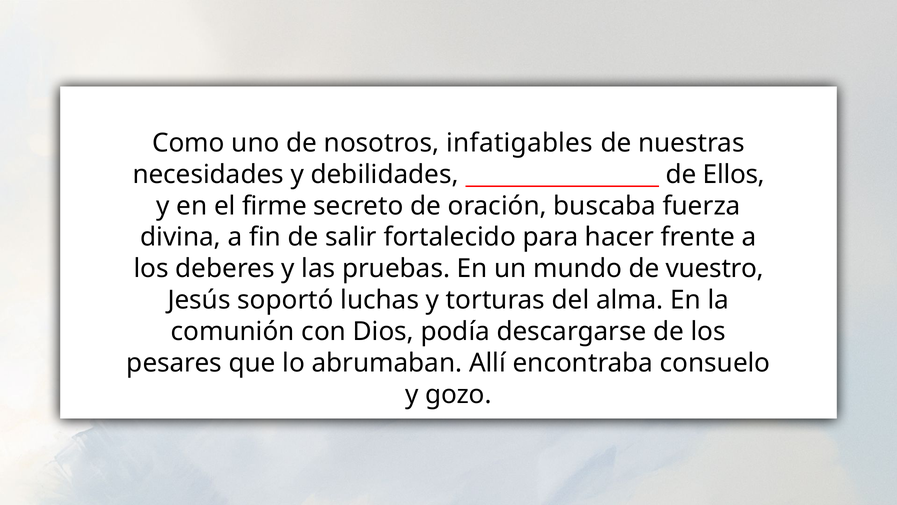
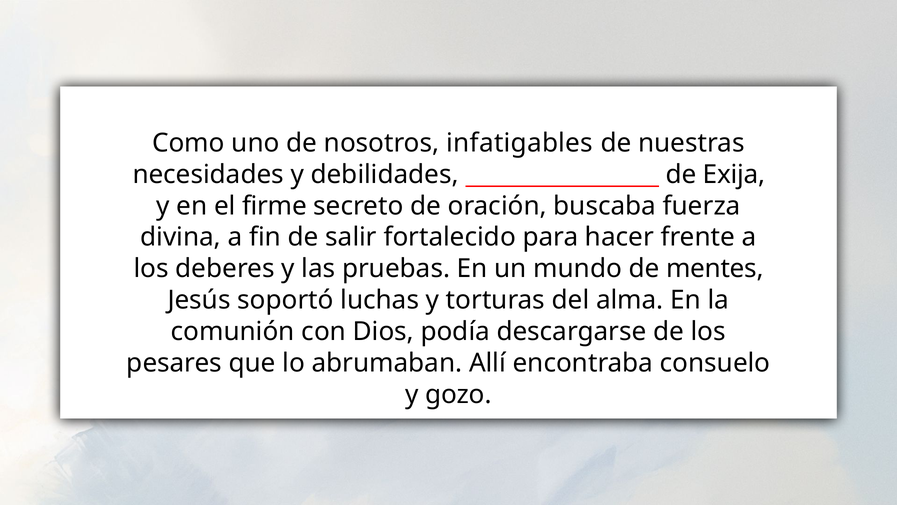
Ellos: Ellos -> Exija (734, 174)
vuestro: vuestro -> mentes (715, 269)
